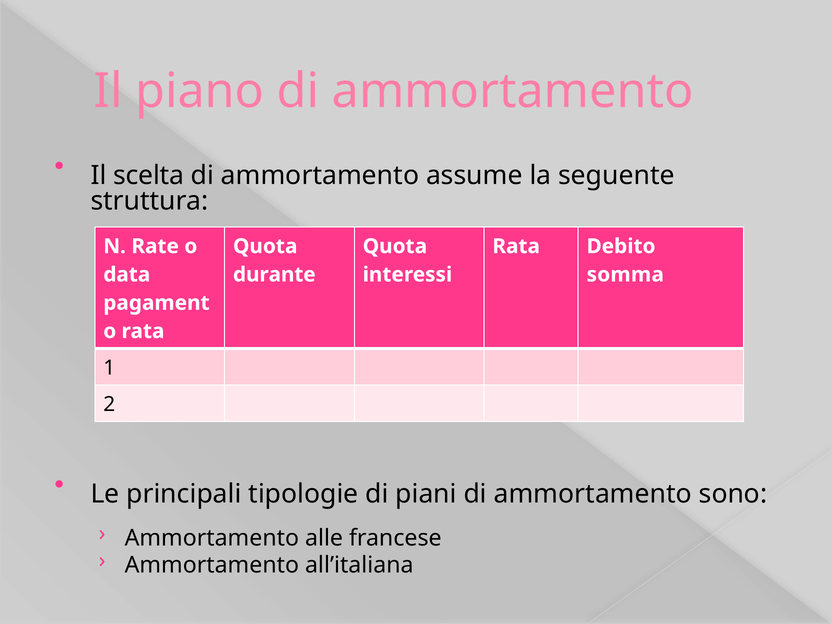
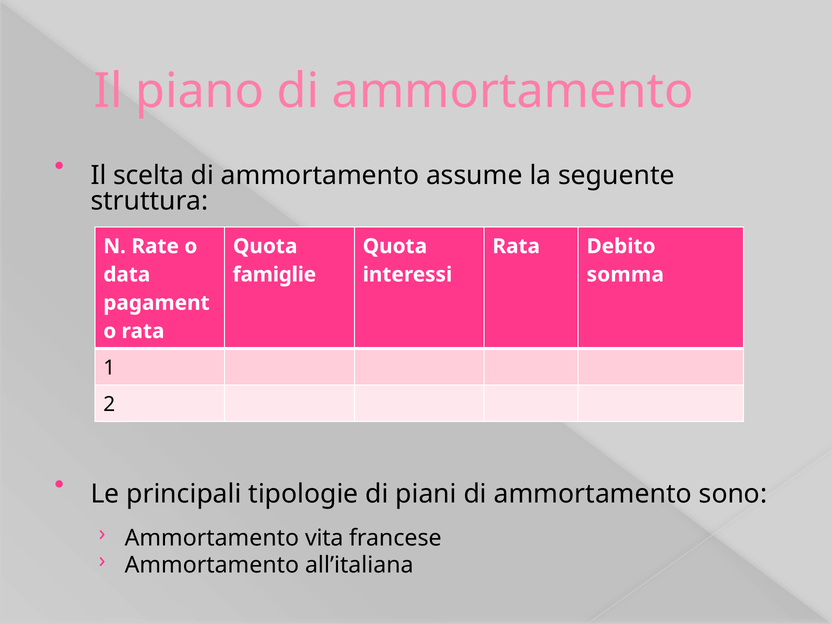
durante: durante -> famiglie (274, 275)
alle: alle -> vita (324, 538)
